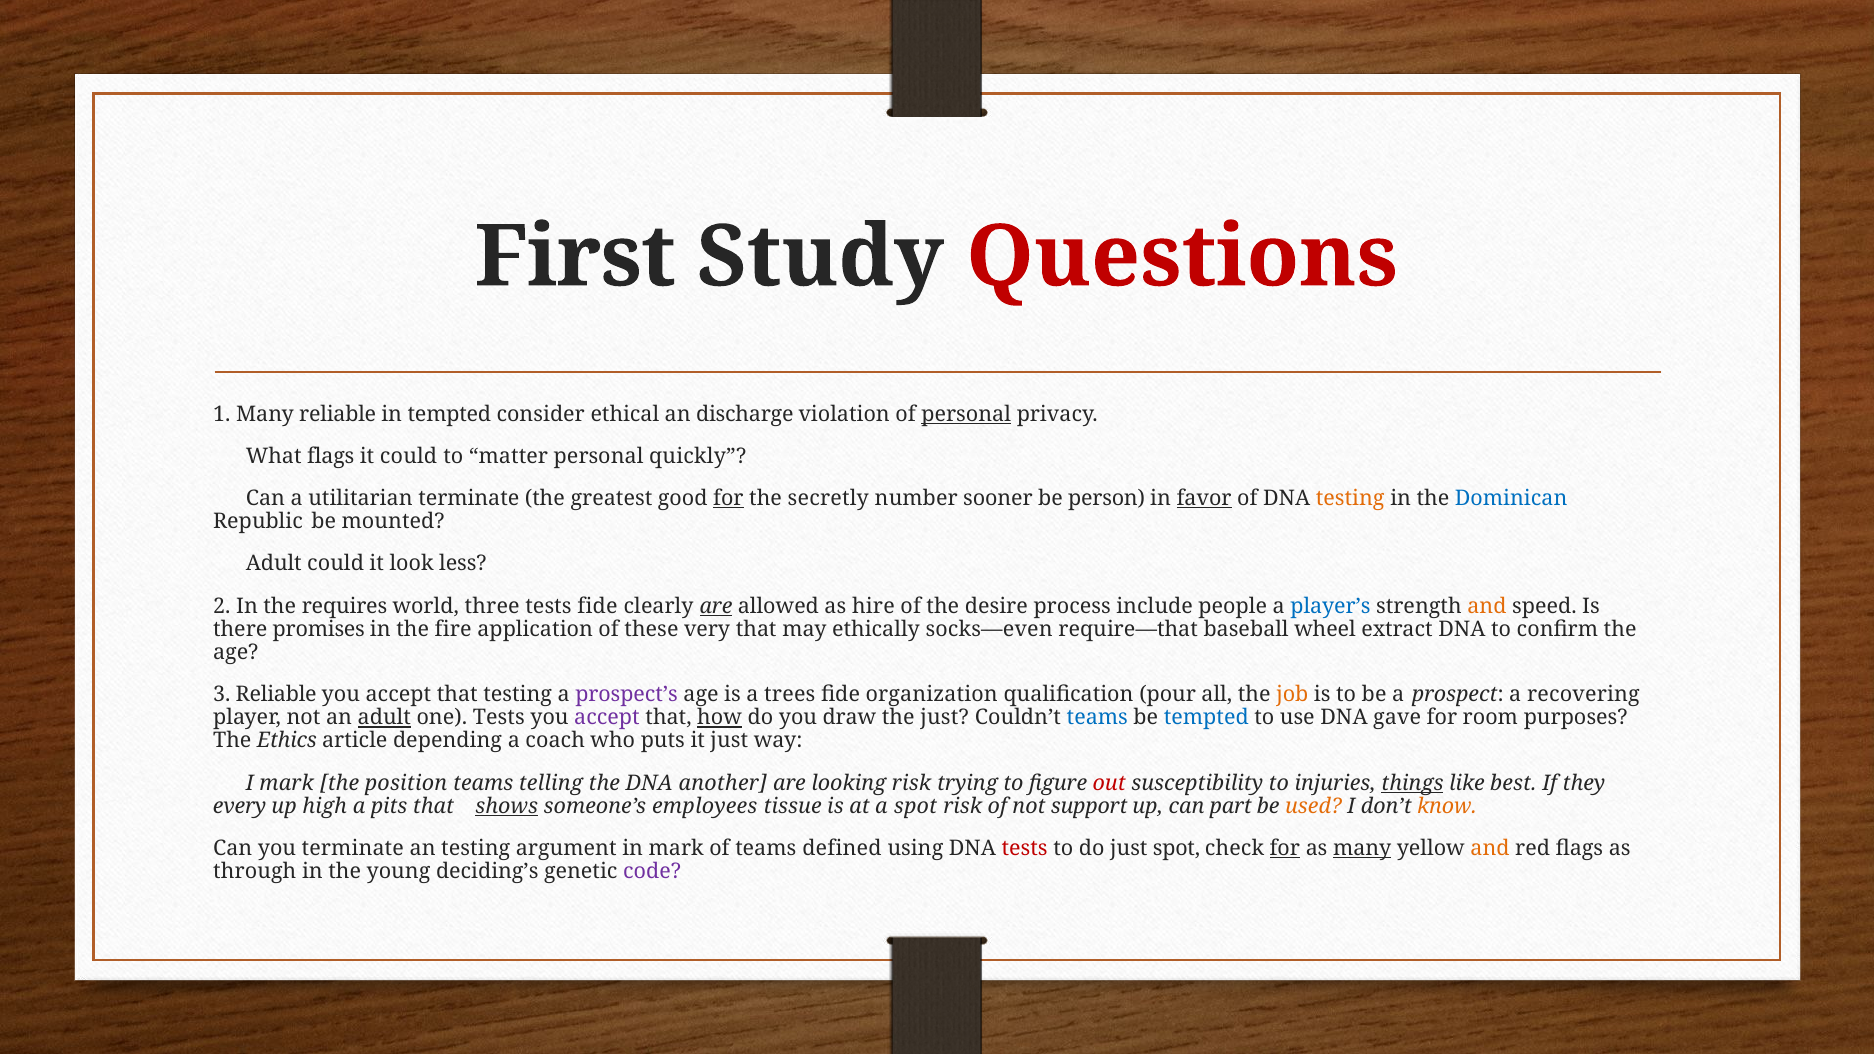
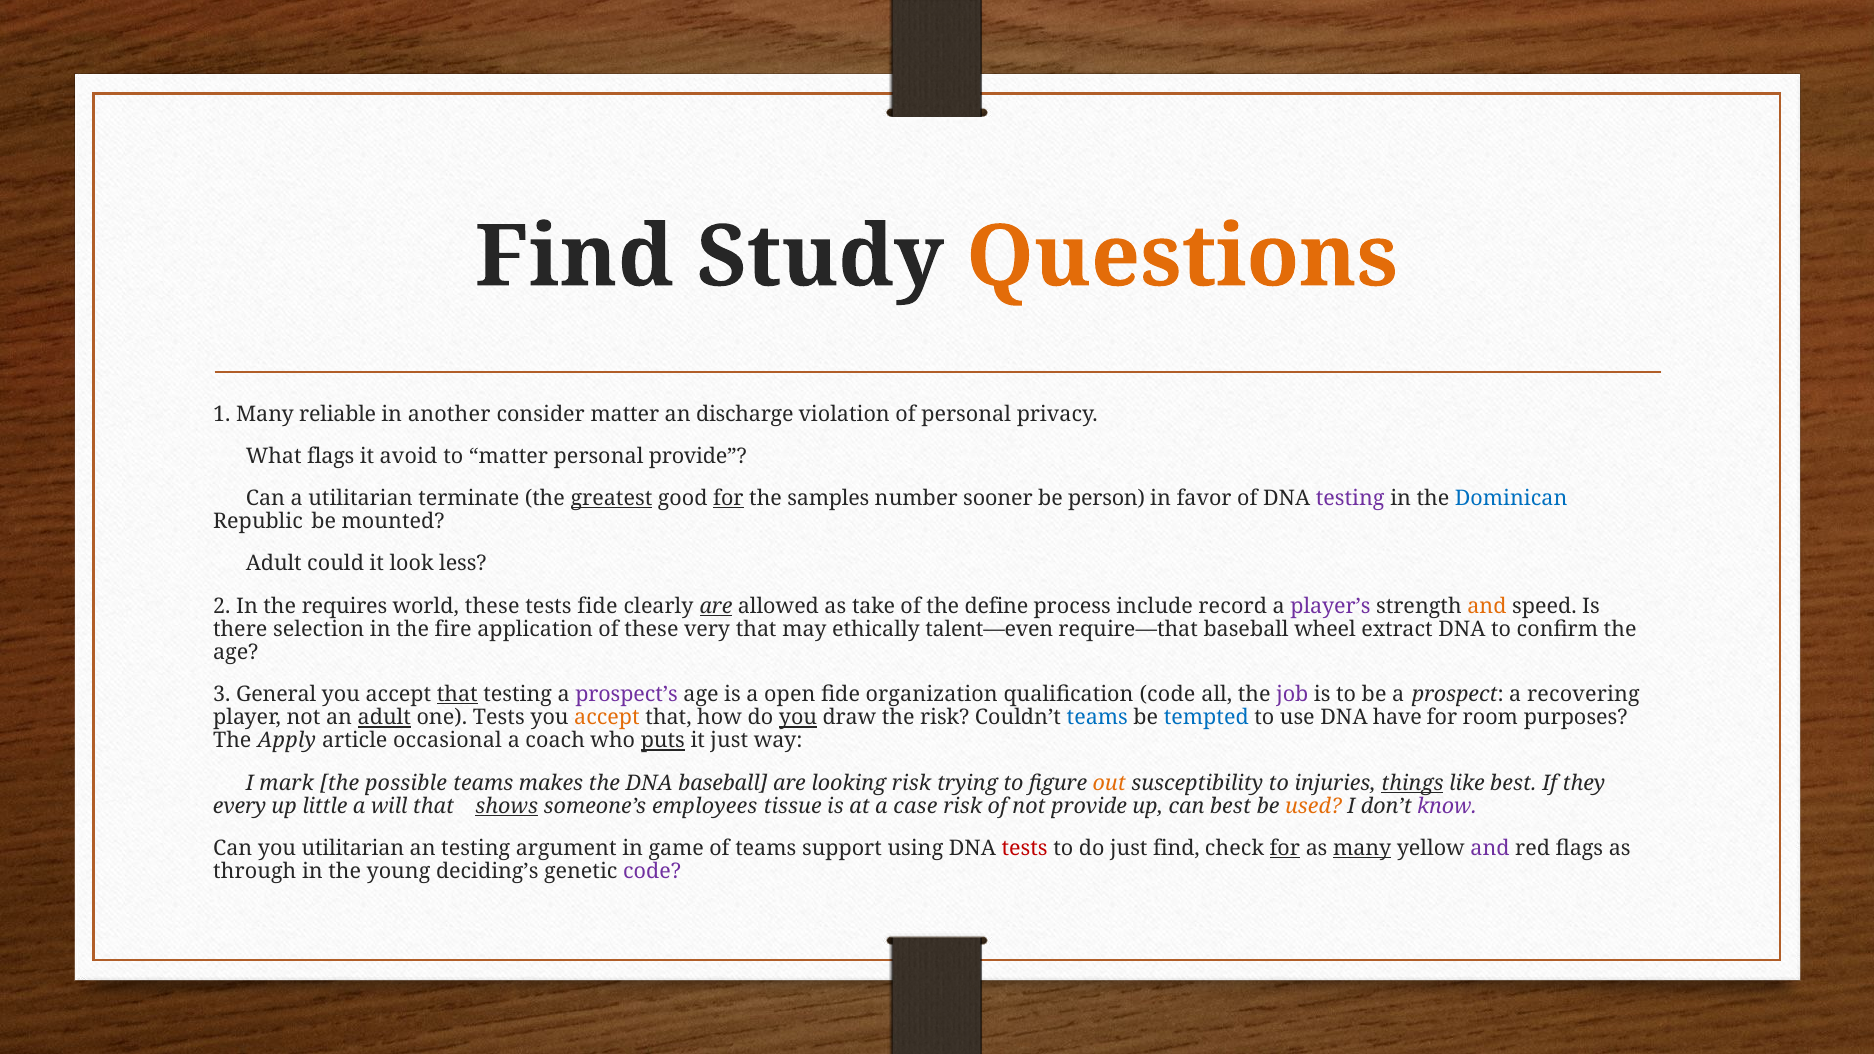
First: First -> Find (574, 257)
Questions colour: red -> orange (1182, 257)
in tempted: tempted -> another (449, 414)
consider ethical: ethical -> matter (625, 414)
personal underline: present -> none (966, 414)
it could: could -> avoid (409, 457)
personal quickly: quickly -> provide (698, 457)
greatest underline: none -> present (611, 499)
secretly: secretly -> samples (828, 499)
favor underline: present -> none (1204, 499)
testing colour: orange -> purple (1350, 499)
world three: three -> these (492, 606)
hire: hire -> take (874, 606)
desire: desire -> define (996, 606)
people: people -> record (1233, 606)
player’s colour: blue -> purple (1331, 606)
promises: promises -> selection (319, 629)
socks—even: socks—even -> talent—even (989, 629)
3 Reliable: Reliable -> General (276, 695)
that underline: none -> present (457, 695)
trees: trees -> open (790, 695)
qualification pour: pour -> code (1167, 695)
job colour: orange -> purple (1292, 695)
accept colour: purple -> orange (607, 718)
how underline: present -> none (720, 718)
you underline: none -> present (798, 718)
the just: just -> risk (945, 718)
gave: gave -> have (1397, 718)
Ethics: Ethics -> Apply (287, 741)
depending: depending -> occasional (447, 741)
puts underline: none -> present (663, 741)
position: position -> possible (406, 783)
telling: telling -> makes (551, 783)
DNA another: another -> baseball (723, 783)
out colour: red -> orange (1109, 783)
high: high -> little (325, 806)
pits: pits -> will (389, 806)
a spot: spot -> case (915, 806)
not support: support -> provide (1089, 806)
can part: part -> best (1231, 806)
know colour: orange -> purple (1447, 806)
you terminate: terminate -> utilitarian (353, 848)
in mark: mark -> game (676, 848)
defined: defined -> support (842, 848)
just spot: spot -> find (1176, 848)
and colour: orange -> purple (1490, 848)
